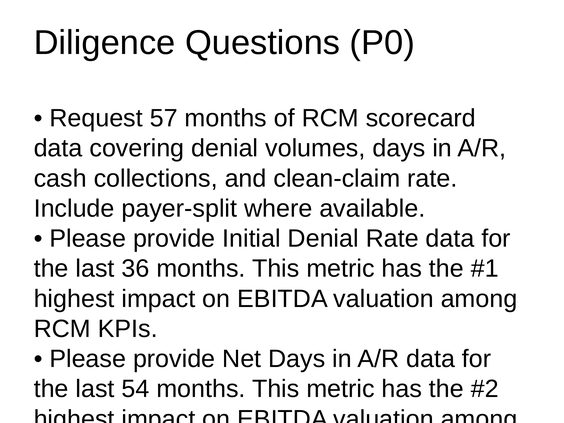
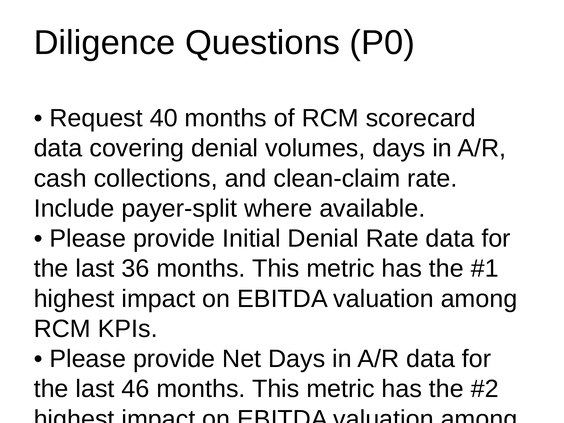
57: 57 -> 40 (164, 118)
54: 54 -> 46 (135, 389)
